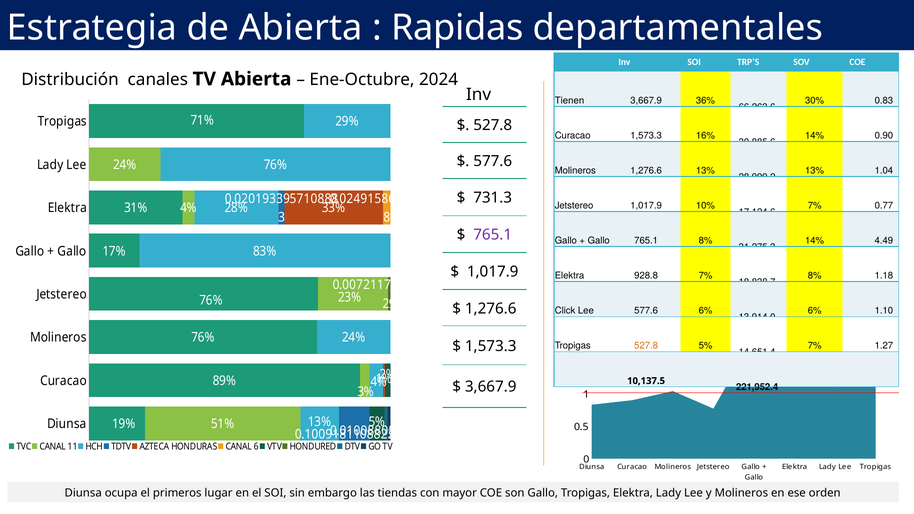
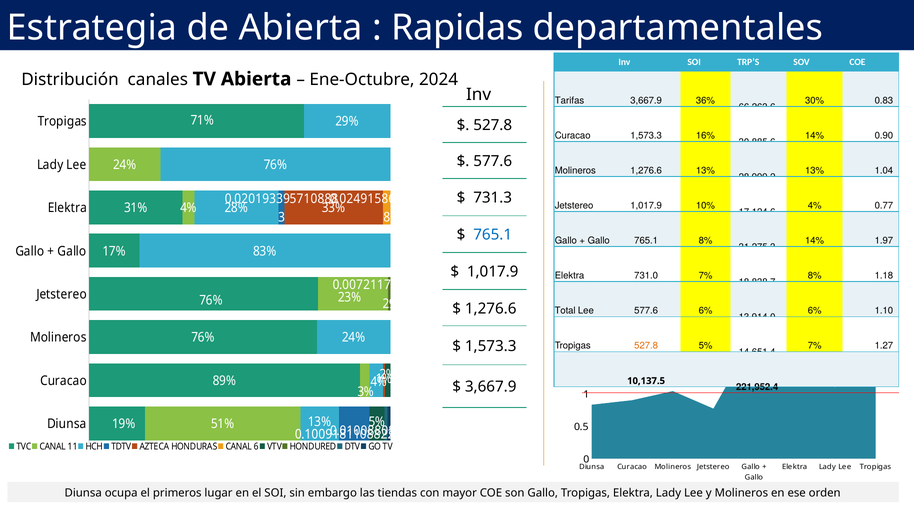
Tienen: Tienen -> Tarifas (570, 101)
7%: 7% -> 4% (815, 206)
765.1 colour: purple -> blue (493, 235)
4.49: 4.49 -> 1.97 (884, 241)
928.8: 928.8 -> 731.0 (646, 276)
Click: Click -> Total (565, 311)
